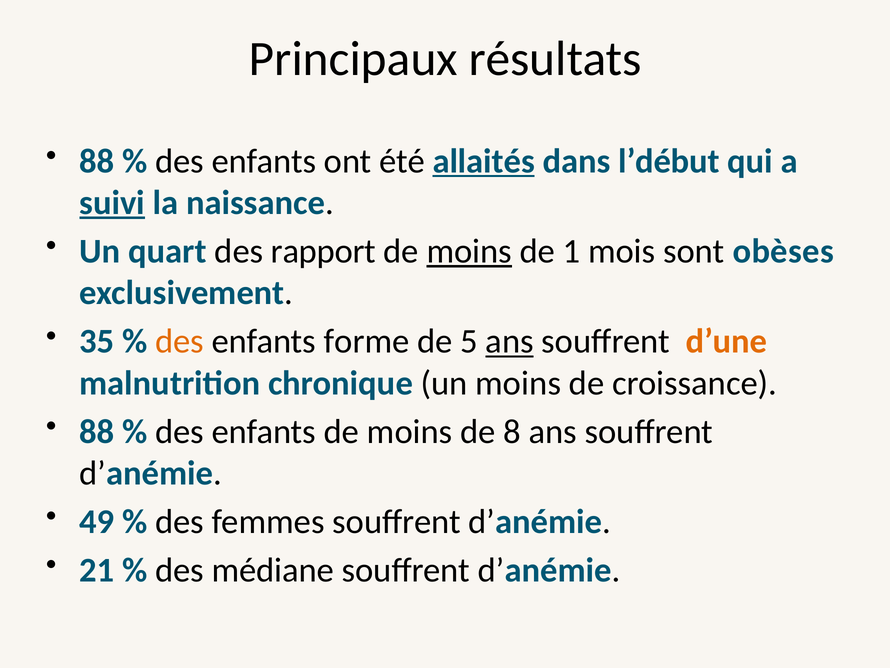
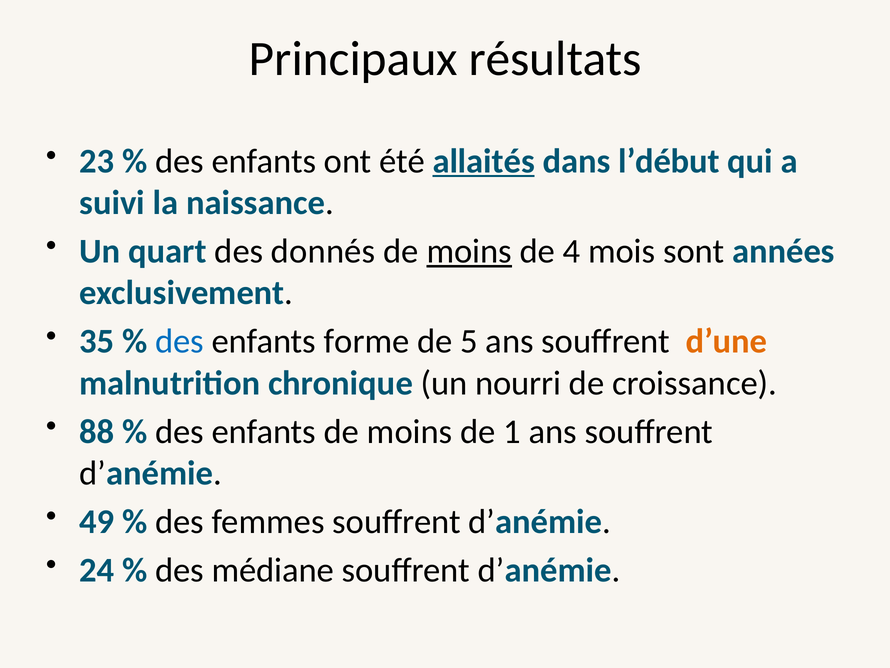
88: 88 -> 23 (97, 161)
suivi underline: present -> none (112, 203)
rapport: rapport -> donnés (323, 251)
1: 1 -> 4 (572, 251)
obèses: obèses -> années (783, 251)
des colour: orange -> blue (179, 341)
ans underline: present -> none (510, 341)
un moins: moins -> nourri (518, 383)
8: 8 -> 1 (512, 431)
21: 21 -> 24 (97, 570)
